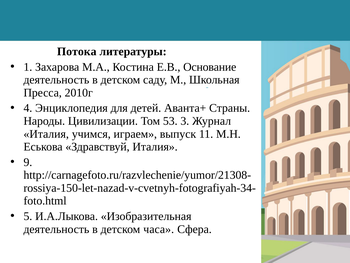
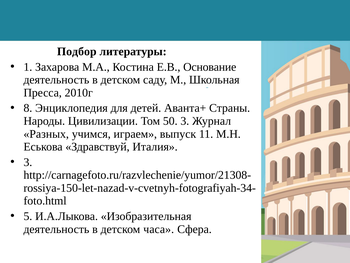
Потока: Потока -> Подбор (77, 51)
4: 4 -> 8 (28, 108)
53: 53 -> 50 (170, 121)
Италия: Италия -> Разных (46, 134)
9: 9 -> 3 (28, 162)
